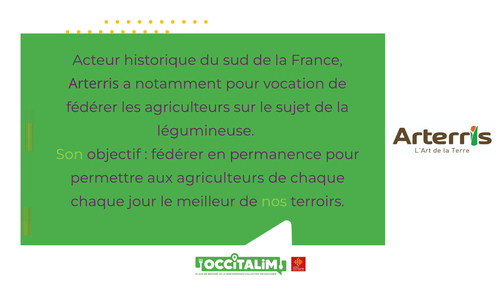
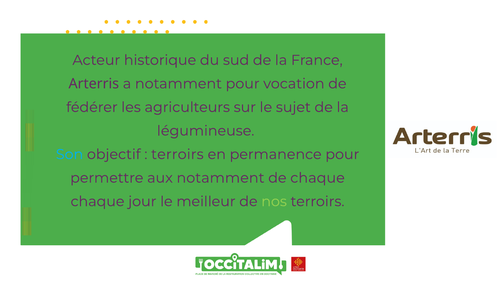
Son colour: light green -> light blue (70, 154)
fédérer: fédérer -> terroirs (177, 154)
aux agriculteurs: agriculteurs -> notamment (220, 178)
